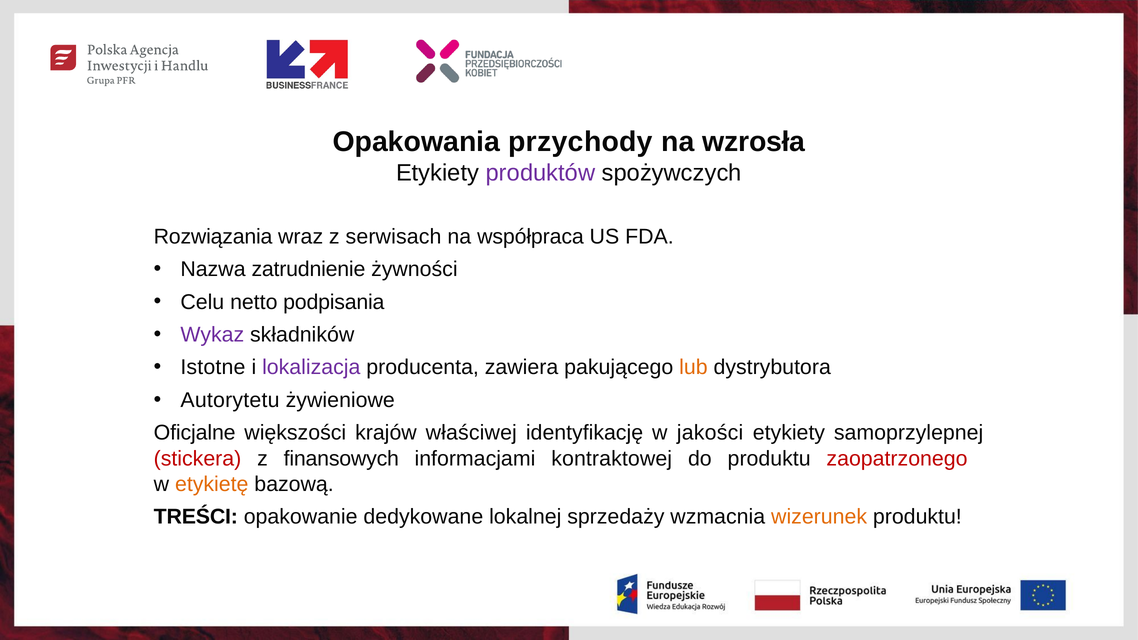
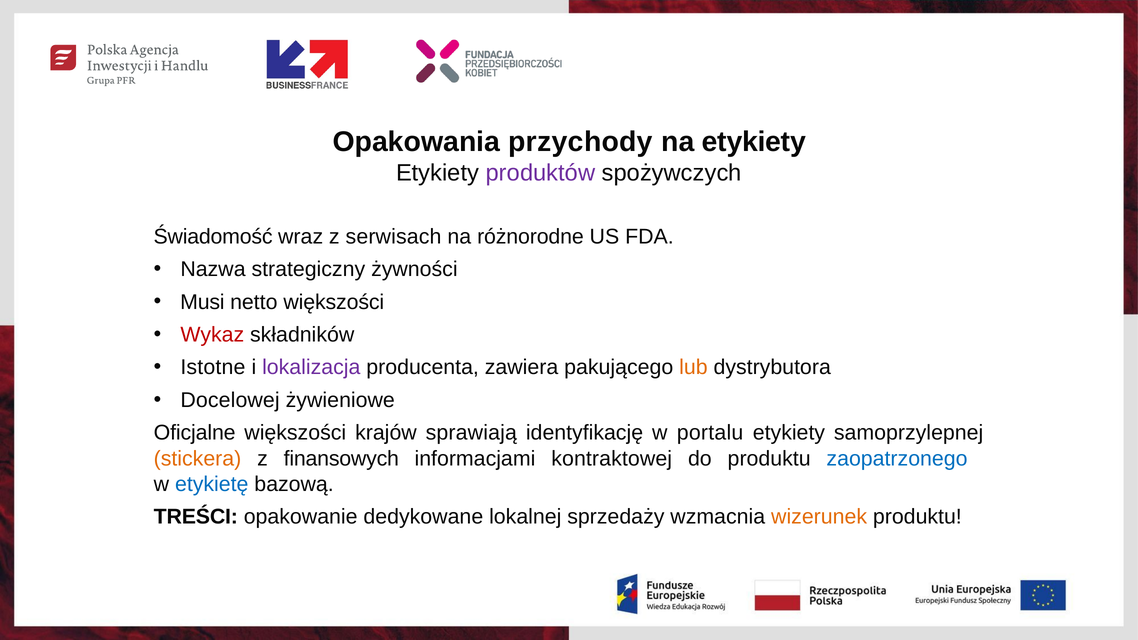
na wzrosła: wzrosła -> etykiety (754, 142)
Rozwiązania: Rozwiązania -> Świadomość (213, 237)
współpraca: współpraca -> różnorodne (530, 237)
zatrudnienie: zatrudnienie -> strategiczny (308, 269)
Celu: Celu -> Musi (202, 302)
netto podpisania: podpisania -> większości (334, 302)
Wykaz colour: purple -> red (212, 335)
Autorytetu: Autorytetu -> Docelowej (230, 400)
właściwej: właściwej -> sprawiają (471, 433)
jakości: jakości -> portalu (710, 433)
stickera colour: red -> orange (198, 459)
zaopatrzonego colour: red -> blue (897, 459)
etykietę colour: orange -> blue (212, 484)
